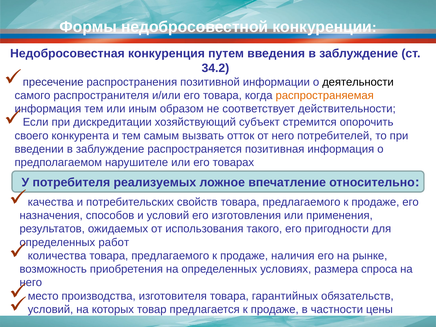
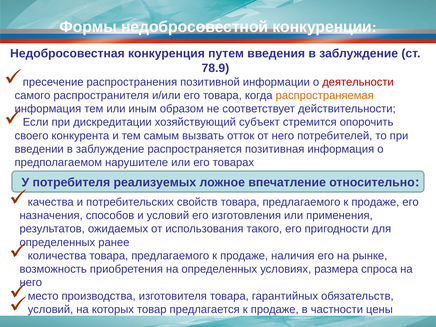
34.2: 34.2 -> 78.9 (215, 68)
деятельности colour: black -> red (358, 82)
работ: работ -> ранее (114, 242)
